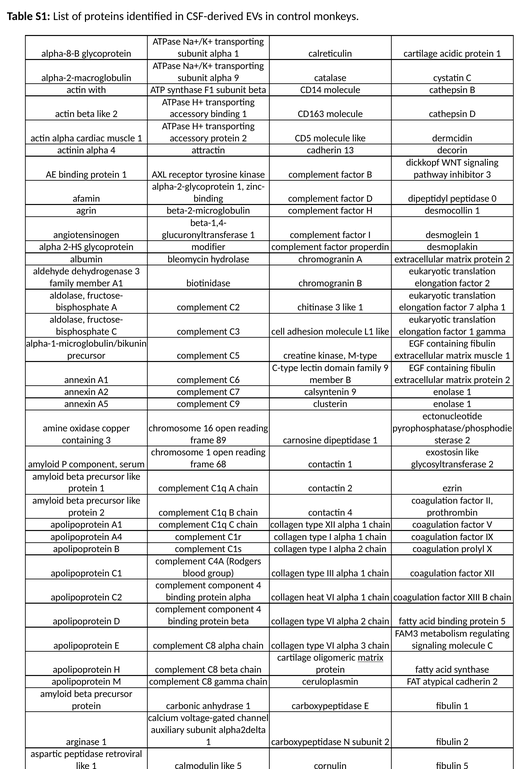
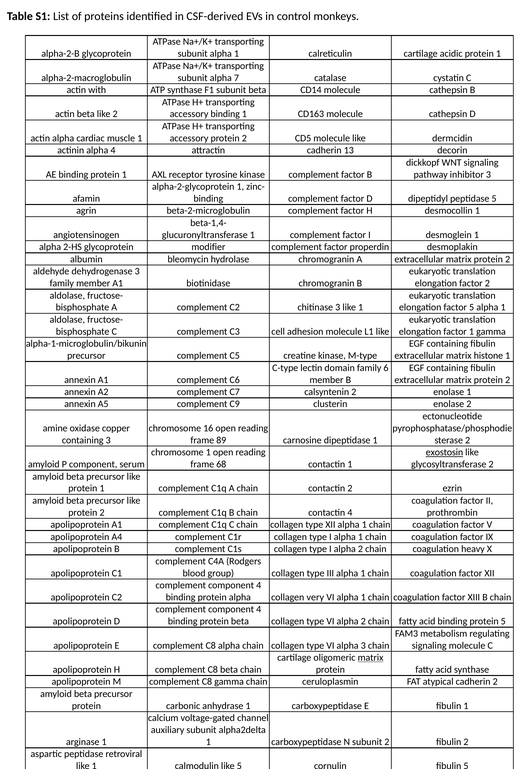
alpha-8-B: alpha-8-B -> alpha-2-B (60, 54)
alpha 9: 9 -> 7 (237, 78)
peptidase 0: 0 -> 5 (494, 198)
factor 7: 7 -> 5 (472, 307)
matrix muscle: muscle -> histone (488, 355)
family 9: 9 -> 6 (386, 368)
calsyntenin 9: 9 -> 2 (354, 392)
clusterin enolase 1: 1 -> 2 (469, 404)
exostosin underline: none -> present (444, 452)
prolyl: prolyl -> heavy (473, 549)
heat: heat -> very (315, 597)
